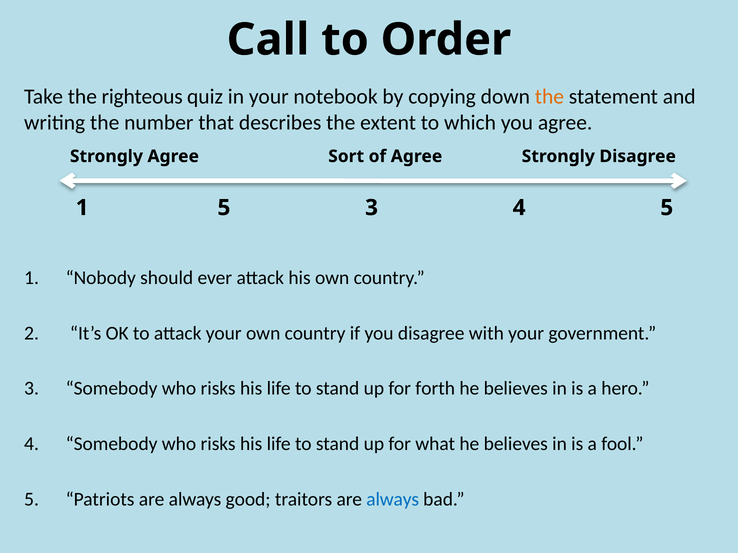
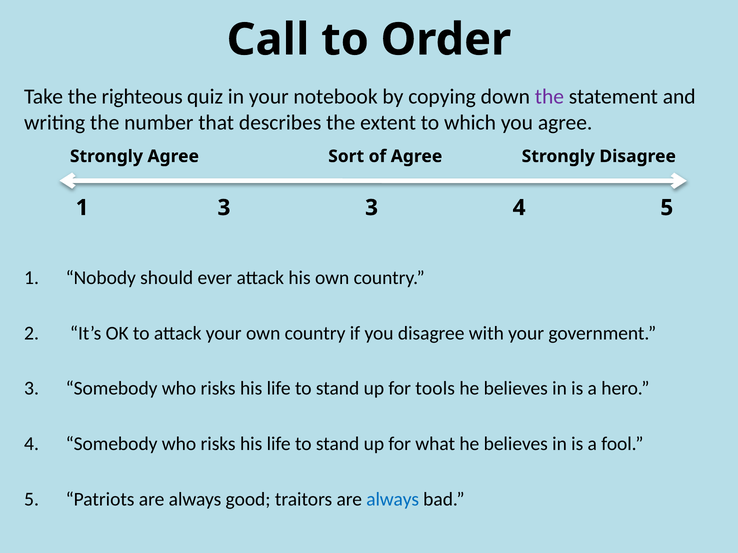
the colour: orange -> purple (549, 97)
1 5: 5 -> 3 (224, 208)
forth: forth -> tools (435, 389)
